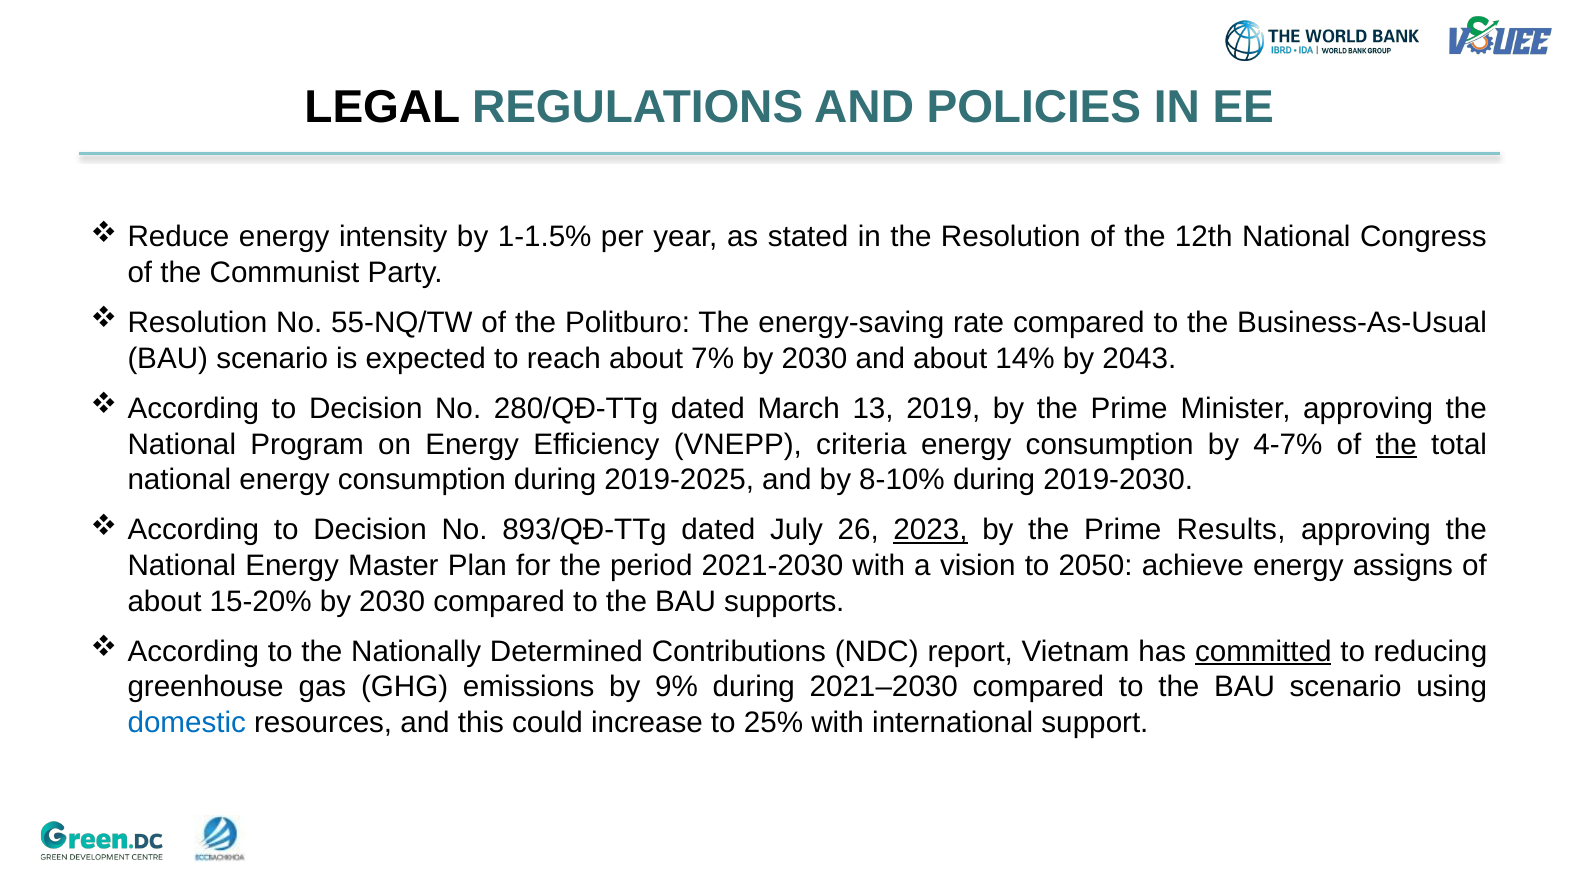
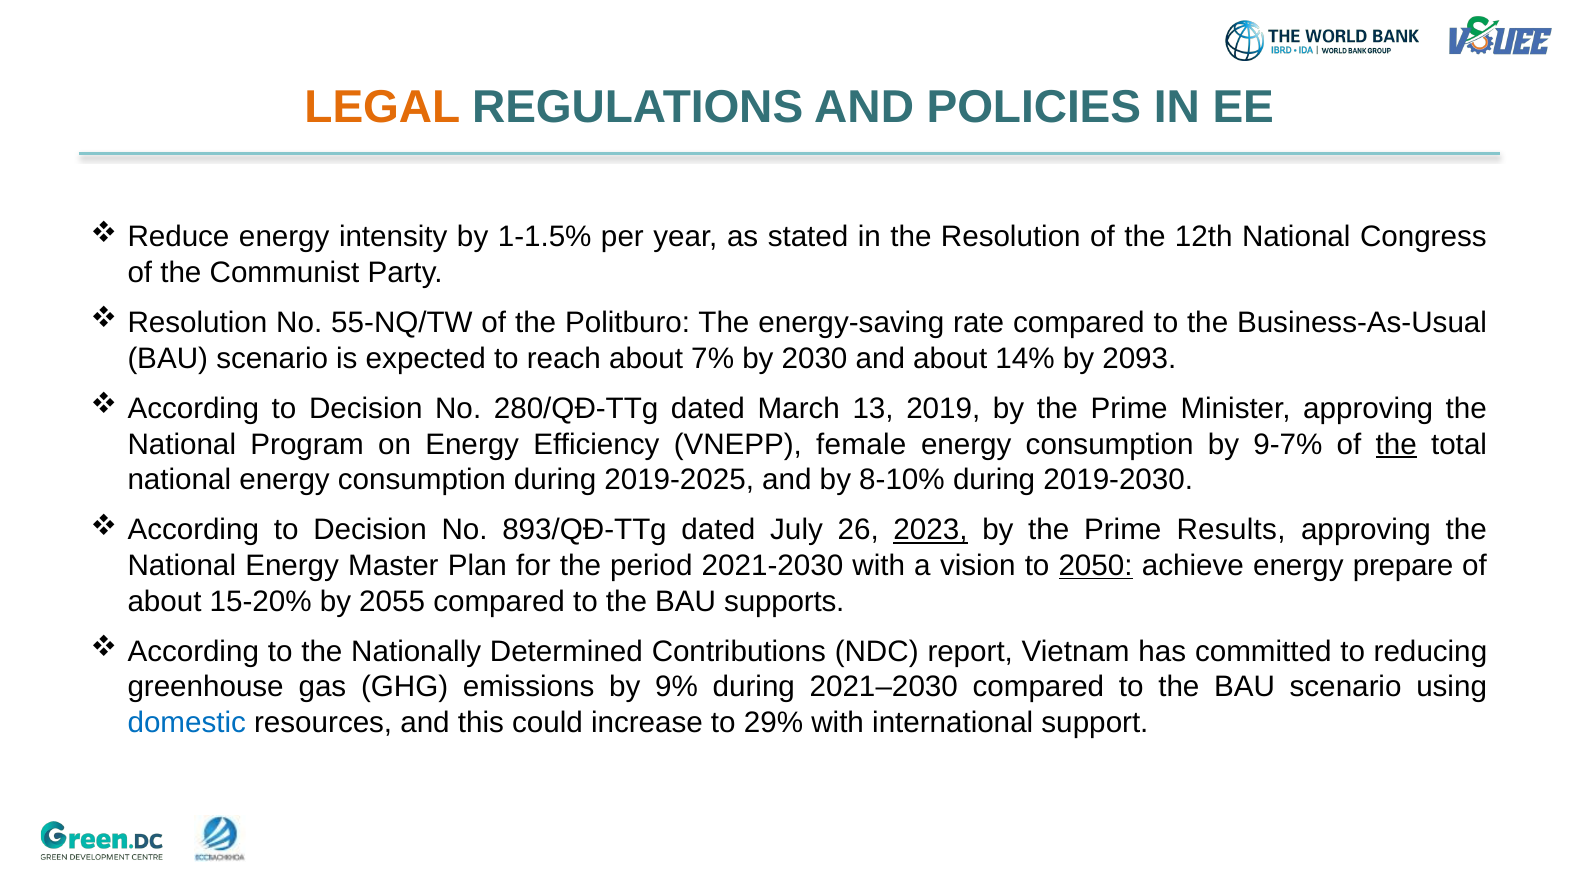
LEGAL colour: black -> orange (382, 107)
2043: 2043 -> 2093 (1139, 359)
criteria: criteria -> female (861, 444)
4-7%: 4-7% -> 9-7% (1288, 444)
2050 underline: none -> present (1096, 566)
assigns: assigns -> prepare (1403, 566)
15-20% by 2030: 2030 -> 2055 (392, 601)
committed underline: present -> none (1263, 652)
25%: 25% -> 29% (773, 723)
